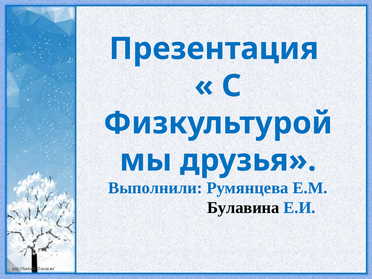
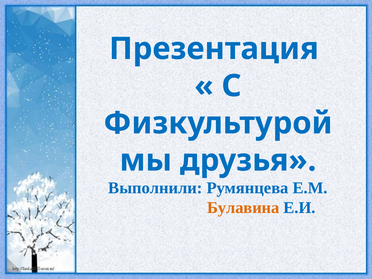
Булавина colour: black -> orange (243, 208)
